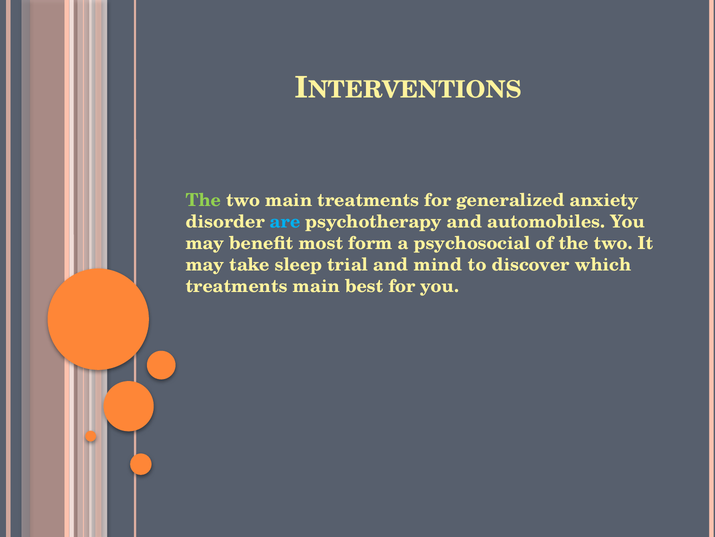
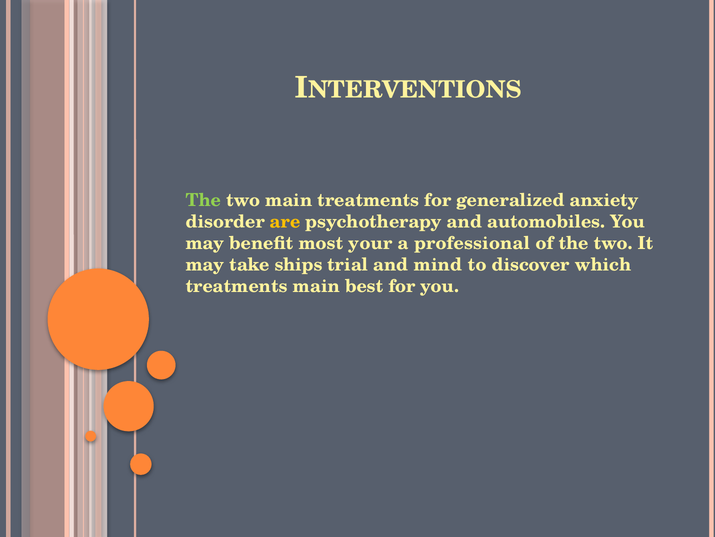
are colour: light blue -> yellow (285, 222)
form: form -> your (370, 243)
psychosocial: psychosocial -> professional (472, 243)
sleep: sleep -> ships (299, 265)
